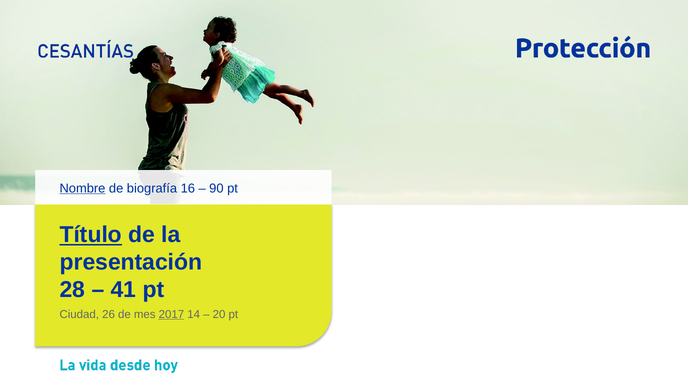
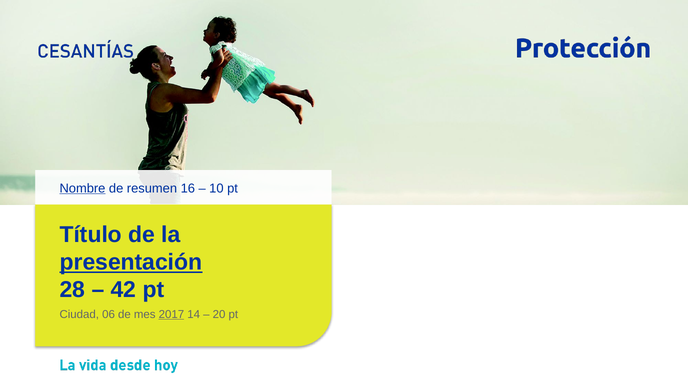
biografía: biografía -> resumen (152, 188)
90: 90 -> 10 (216, 188)
Título underline: present -> none (91, 235)
presentación underline: none -> present (131, 262)
41: 41 -> 42 (123, 290)
26: 26 -> 06 (109, 314)
